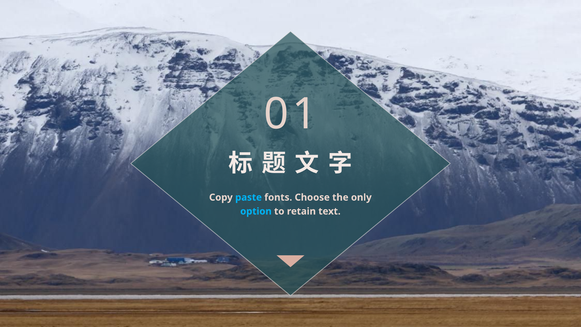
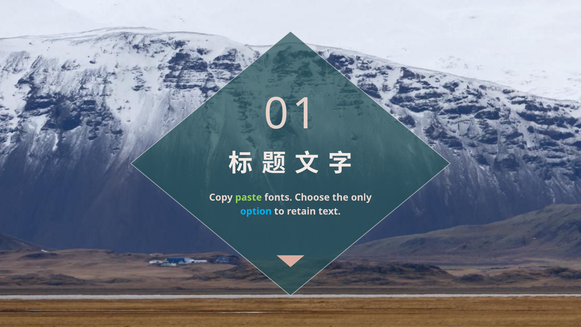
paste colour: light blue -> light green (249, 197)
